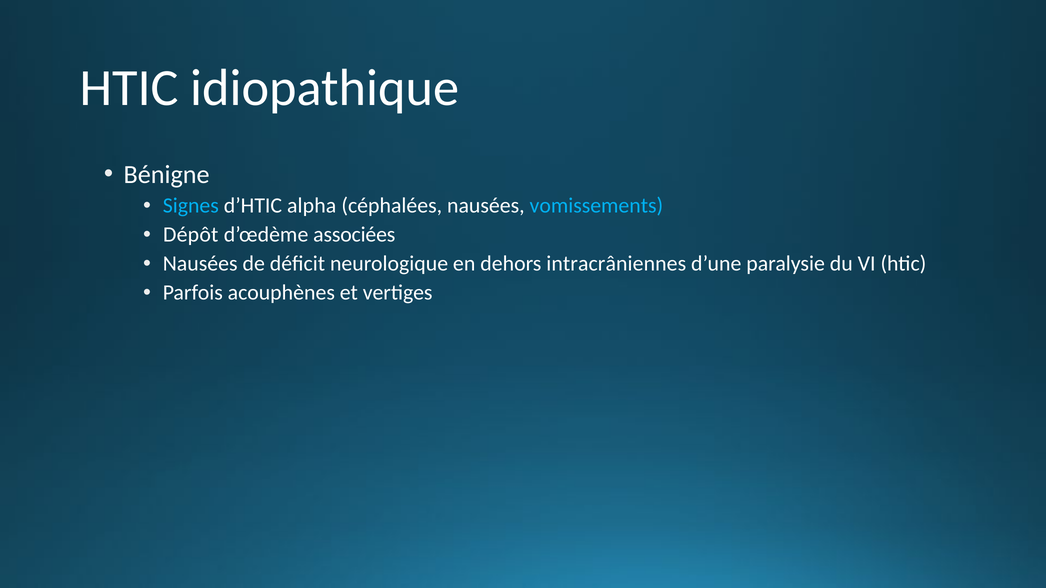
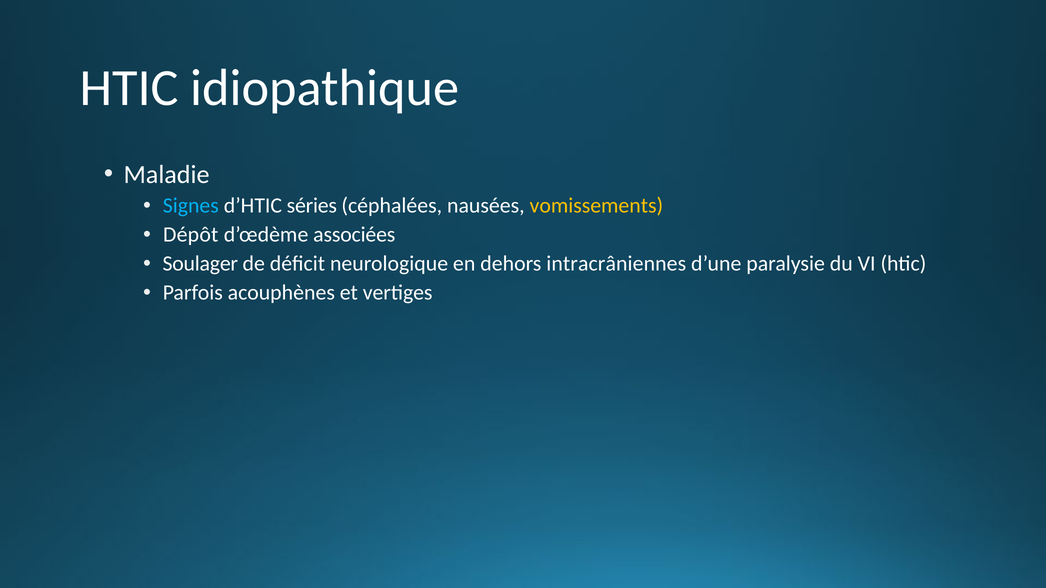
Bénigne: Bénigne -> Maladie (167, 175)
alpha: alpha -> séries (312, 206)
vomissements colour: light blue -> yellow (596, 206)
Nausées: Nausées -> Soulager (200, 264)
